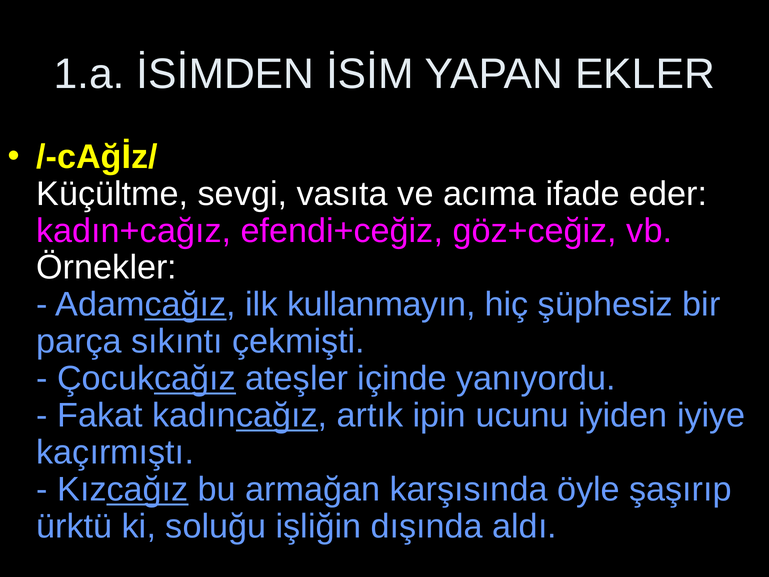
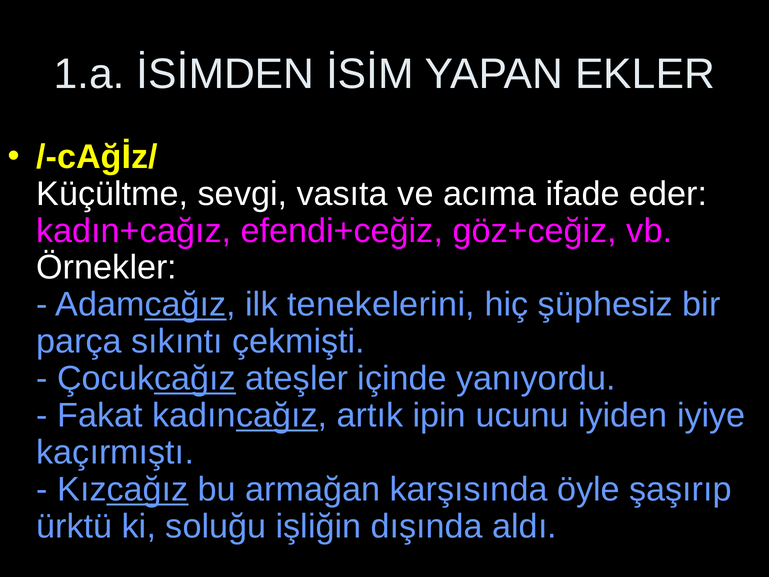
kullanmayın: kullanmayın -> tenekelerini (381, 304)
